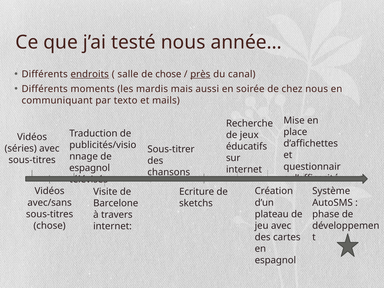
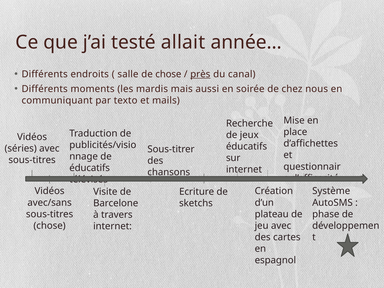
testé nous: nous -> allait (183, 42)
endroits underline: present -> none (90, 74)
espagnol: espagnol -> éducatifs (90, 168)
